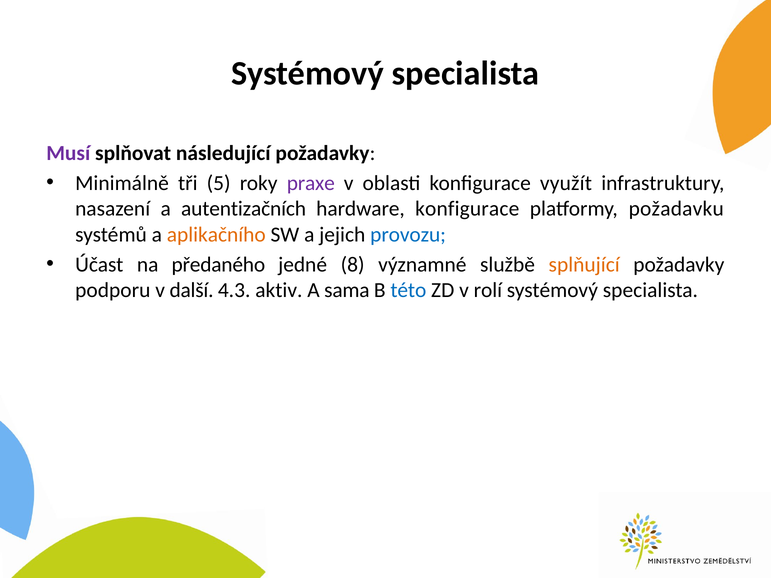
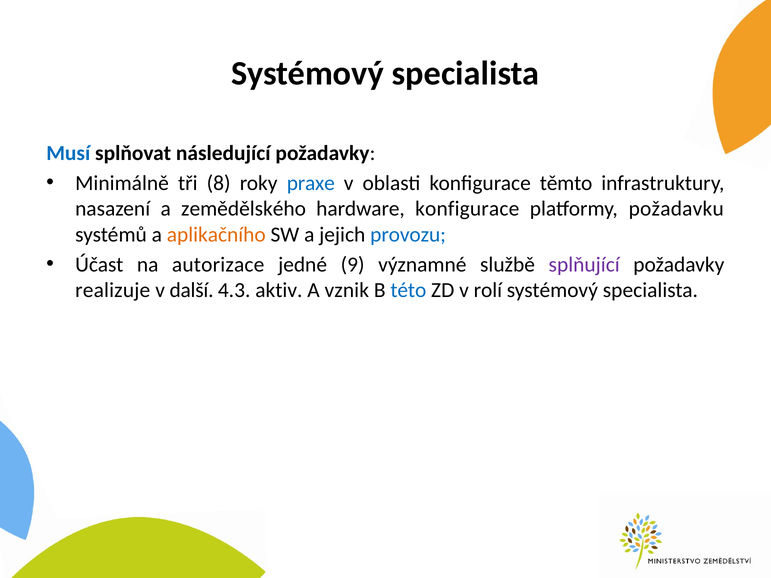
Musí colour: purple -> blue (68, 153)
5: 5 -> 8 (219, 183)
praxe colour: purple -> blue (311, 183)
využít: využít -> těmto (566, 183)
autentizačních: autentizačních -> zemědělského (243, 209)
předaného: předaného -> autorizace (218, 265)
8: 8 -> 9 (353, 265)
splňující colour: orange -> purple (584, 265)
podporu: podporu -> realizuje (113, 290)
sama: sama -> vznik (347, 290)
